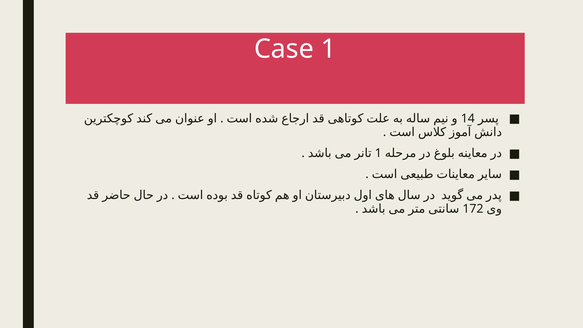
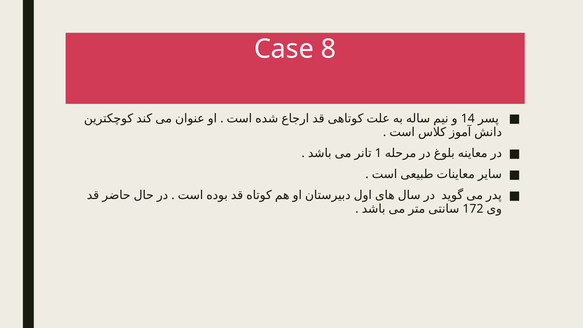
Case 1: 1 -> 8 (328, 49)
